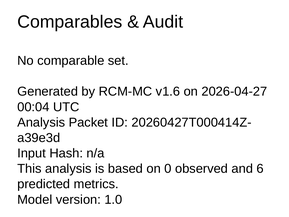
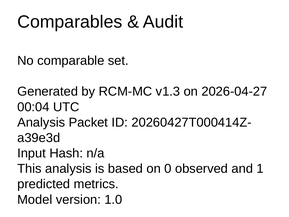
v1.6: v1.6 -> v1.3 (168, 91)
6: 6 -> 1 (260, 169)
